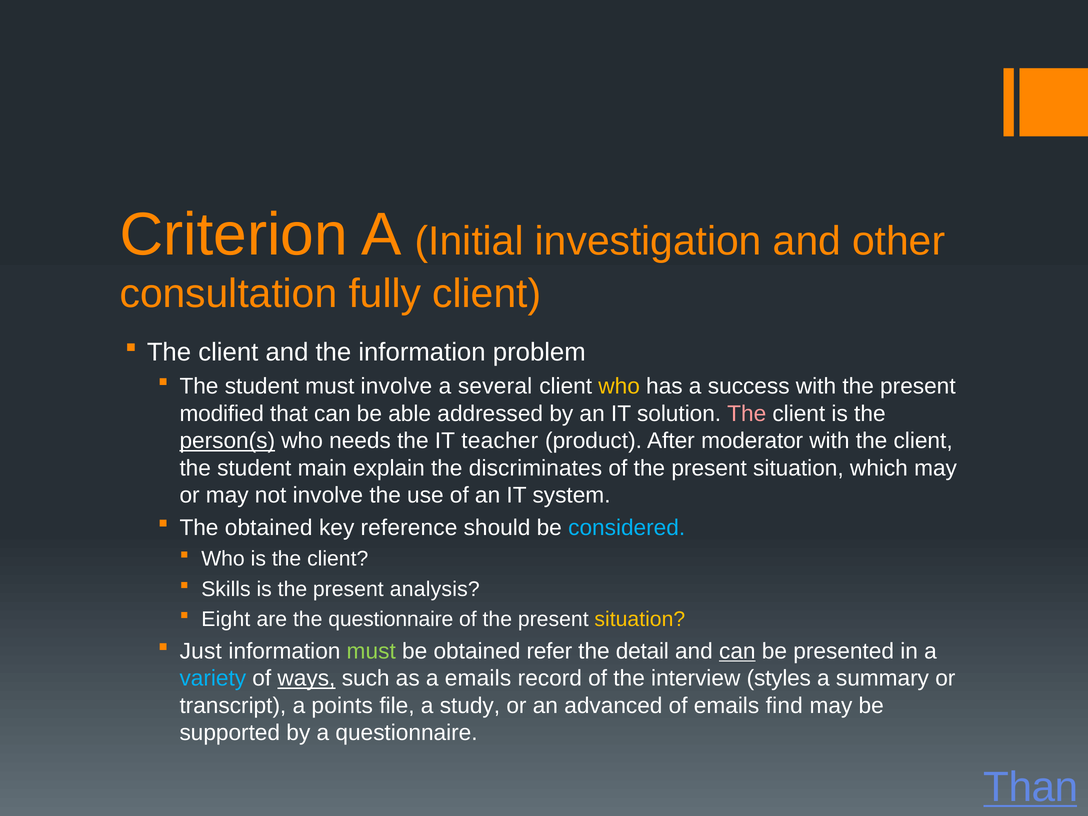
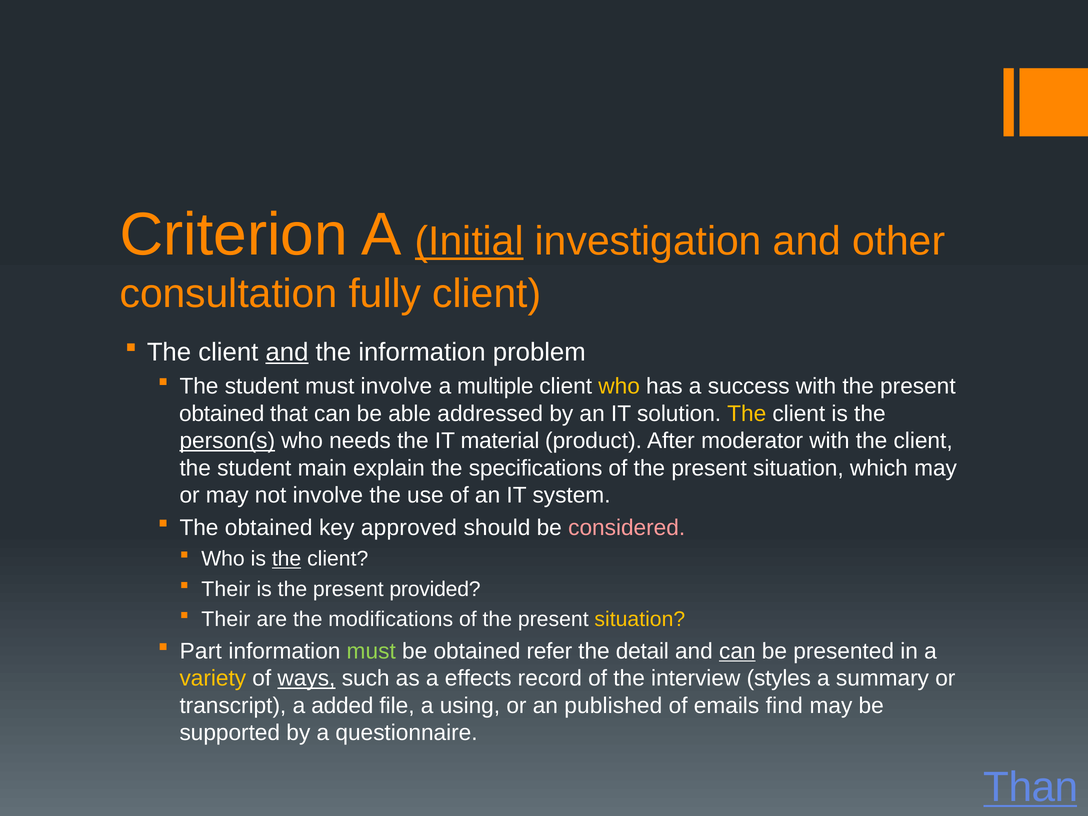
Initial underline: none -> present (469, 241)
and underline: none -> present (287, 352)
several: several -> multiple (495, 386)
modified: modified -> obtained (222, 414)
The colour: pink -> yellow (747, 414)
teacher: teacher -> material (500, 441)
discriminates: discriminates -> specifications (536, 468)
reference: reference -> approved (409, 528)
considered colour: light blue -> pink (627, 528)
the underline: none -> present (287, 559)
Skills: Skills -> Their (226, 589)
analysis: analysis -> provided (435, 589)
Eight: Eight -> Their (226, 619)
the questionnaire: questionnaire -> modifications (391, 619)
Just: Just -> Part (201, 651)
variety colour: light blue -> yellow (213, 678)
a emails: emails -> effects (478, 678)
points: points -> added (342, 706)
study: study -> using (470, 706)
advanced: advanced -> published (613, 706)
